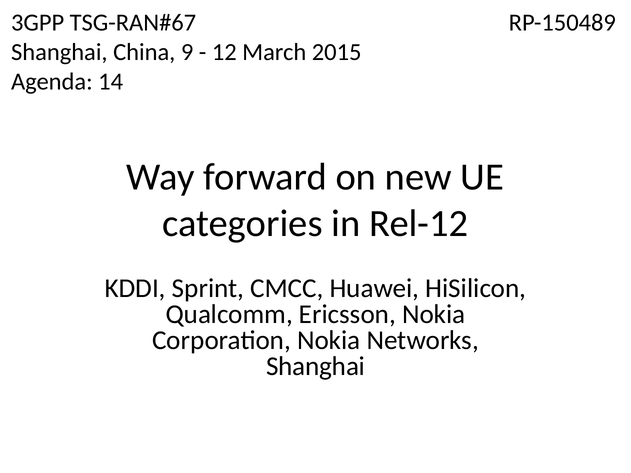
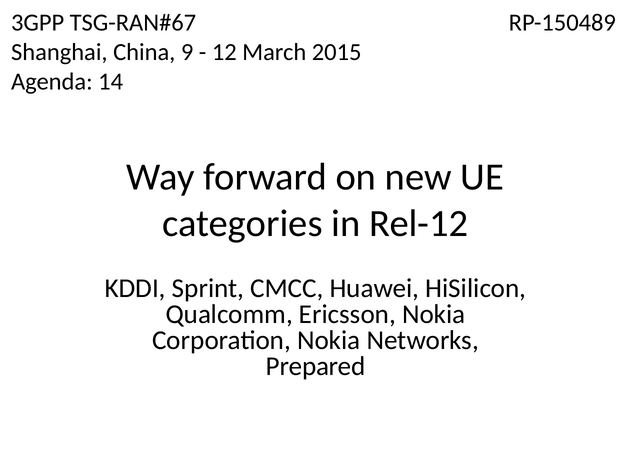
Shanghai: Shanghai -> Prepared (316, 367)
